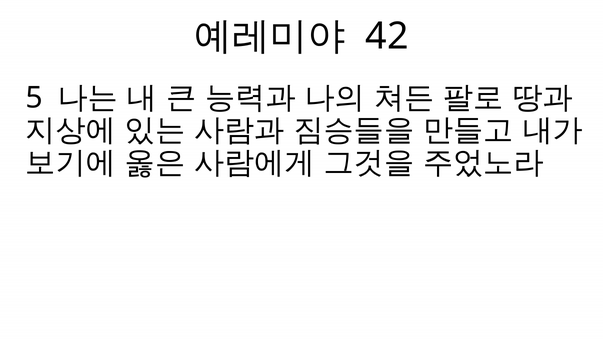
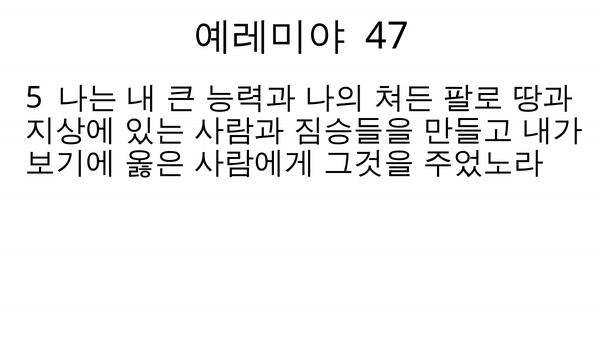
42: 42 -> 47 (387, 36)
